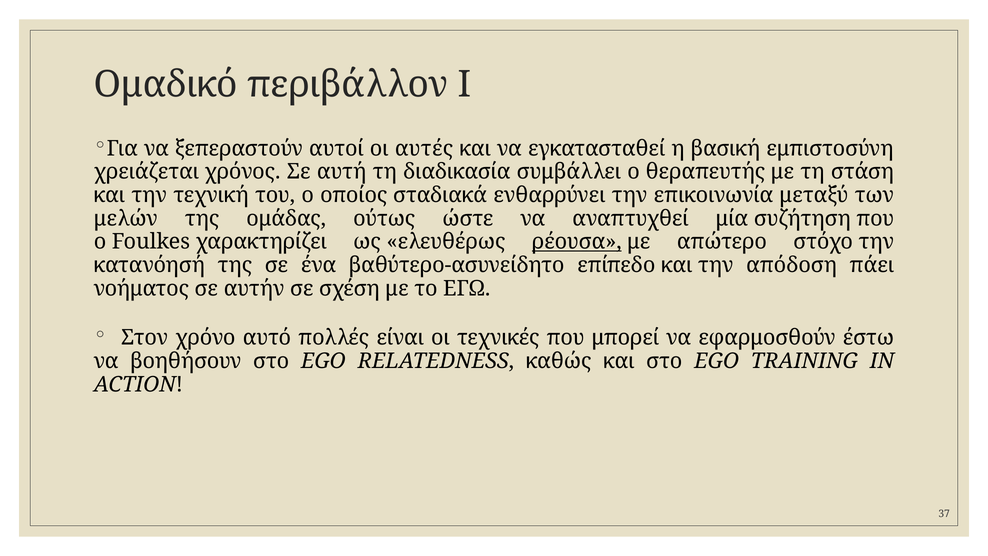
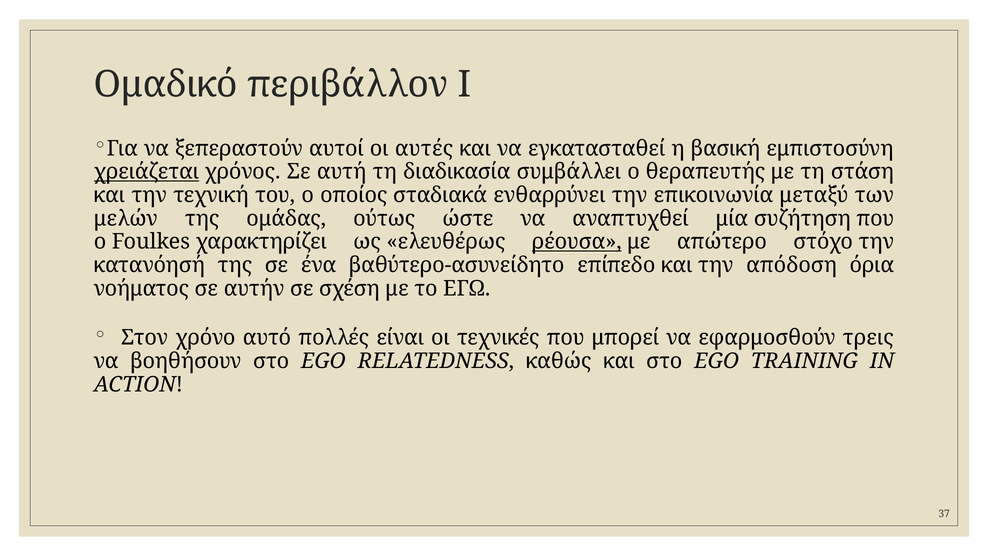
χρειάζεται underline: none -> present (146, 172)
πάει: πάει -> όρια (872, 265)
έστω: έστω -> τρεις (868, 338)
